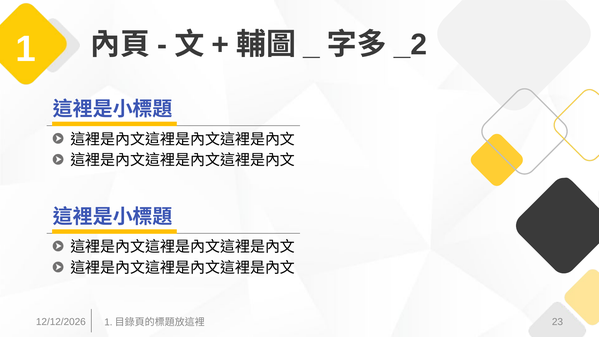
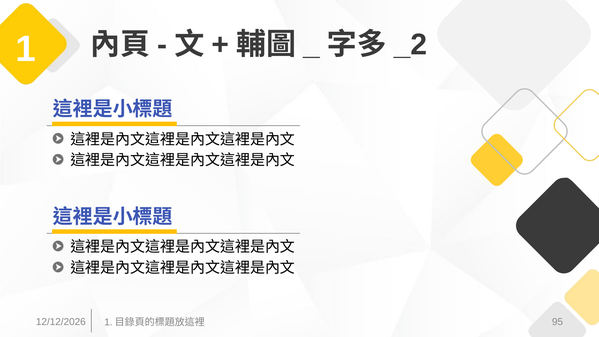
23: 23 -> 95 (558, 322)
